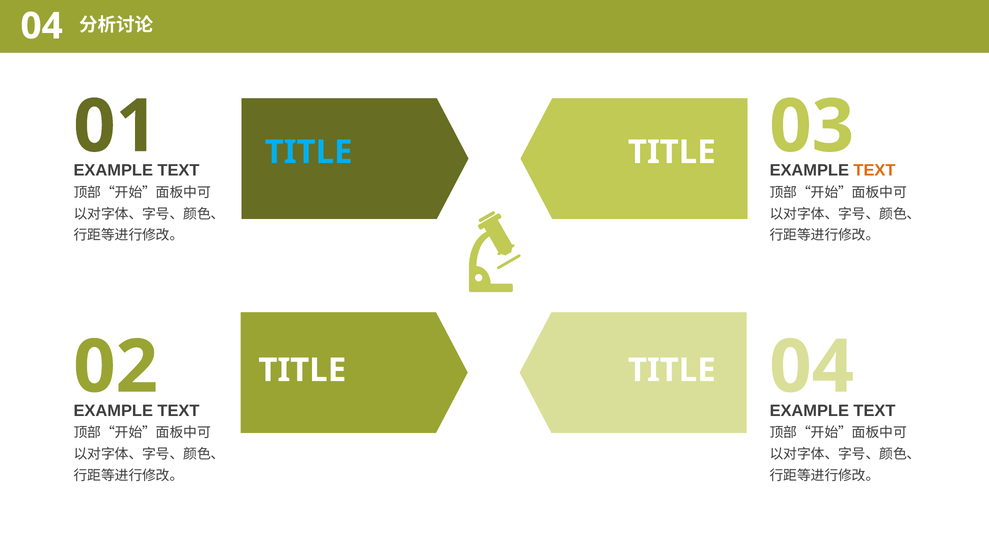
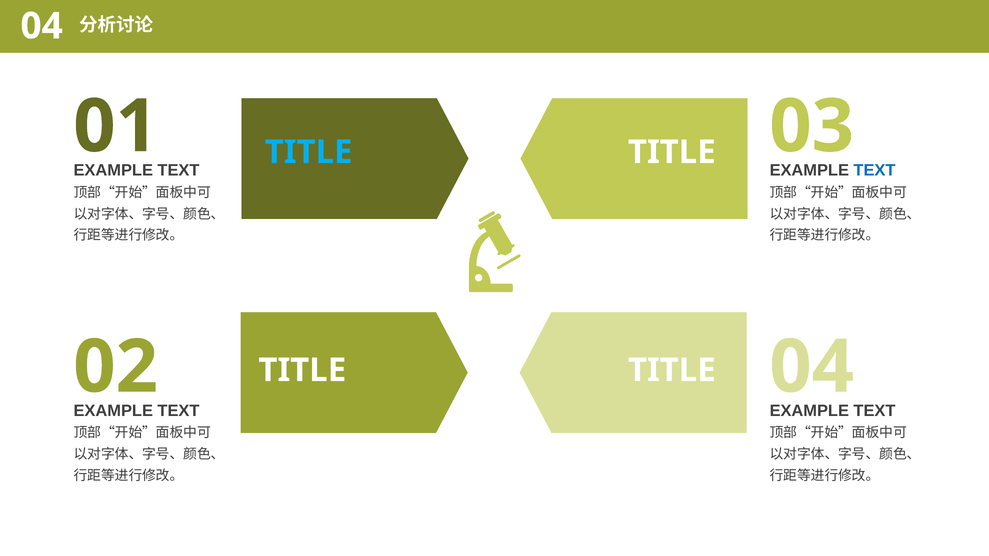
TEXT colour: orange -> blue (874, 170)
